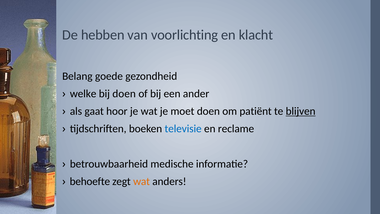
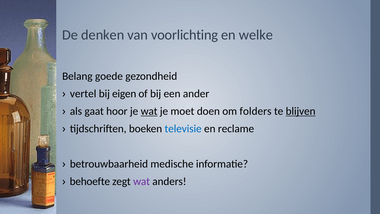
hebben: hebben -> denken (103, 35)
klacht: klacht -> welke (256, 35)
welke: welke -> vertel (83, 94)
bij doen: doen -> eigen (124, 94)
wat underline: none -> present (149, 111)
patiënt: patiënt -> folders (256, 111)
wat colour: orange -> purple (142, 181)
